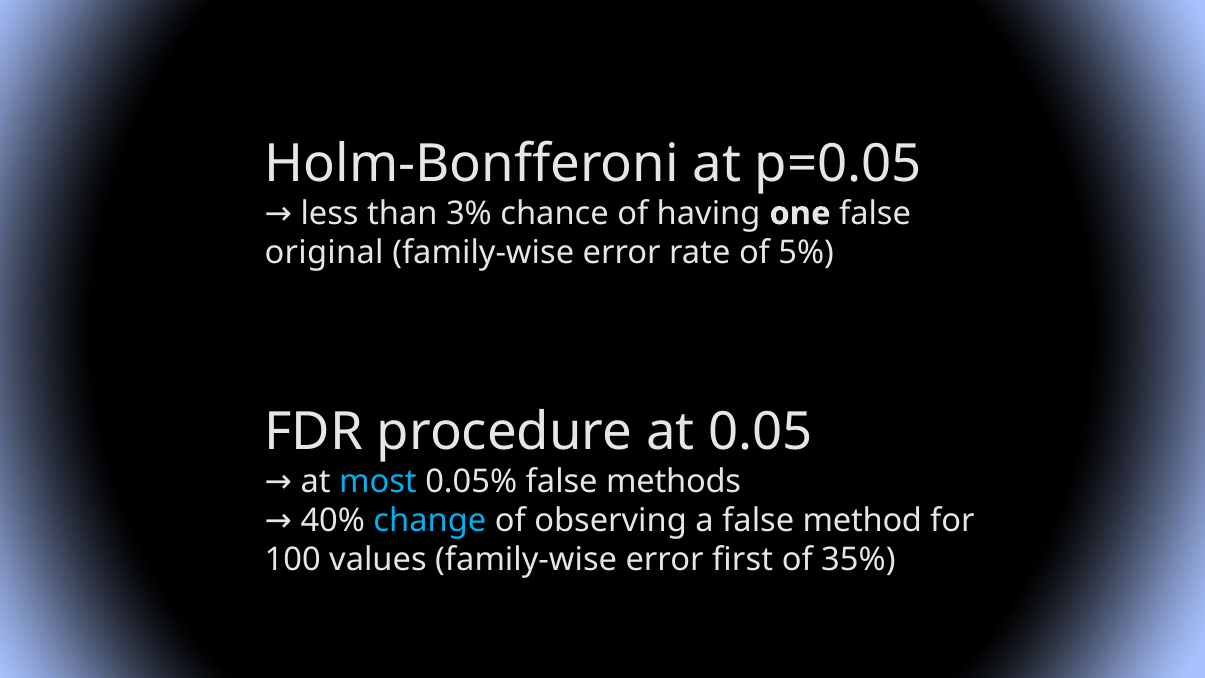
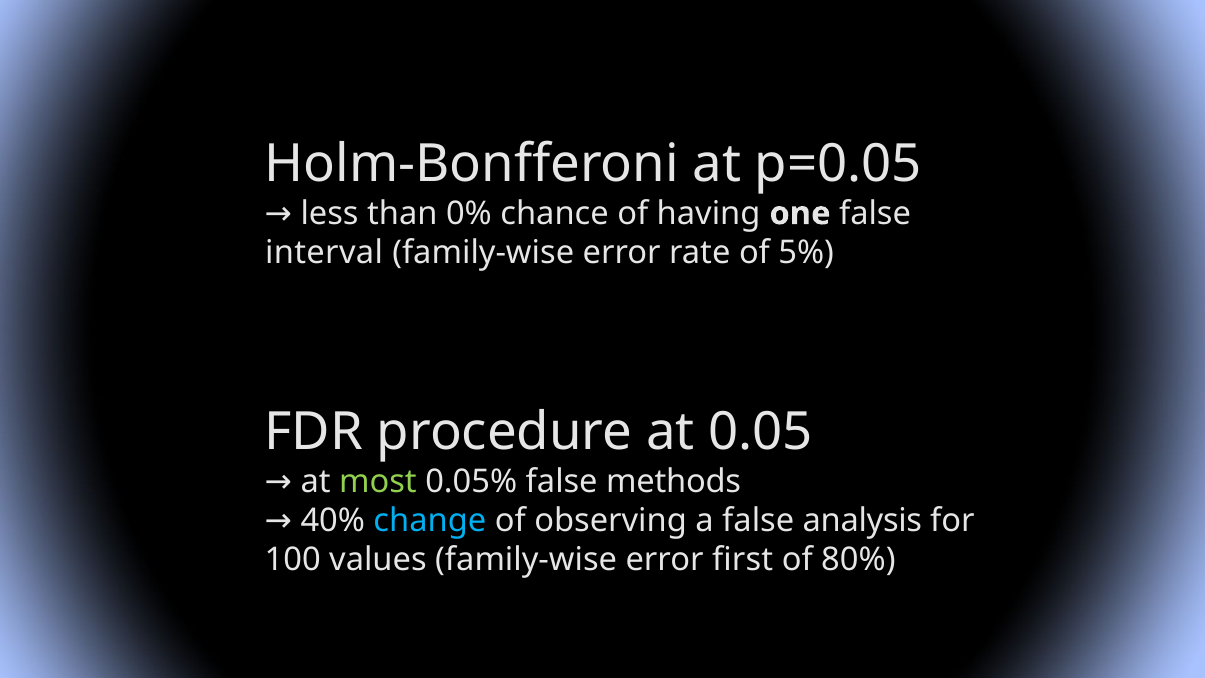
3%: 3% -> 0% (469, 213)
original: original -> interval (324, 253)
most colour: light blue -> light green (378, 481)
method: method -> analysis (862, 521)
35%: 35% -> 80% (858, 560)
